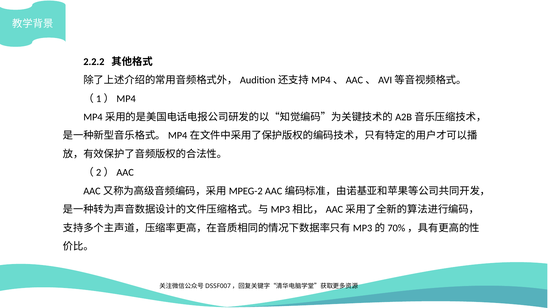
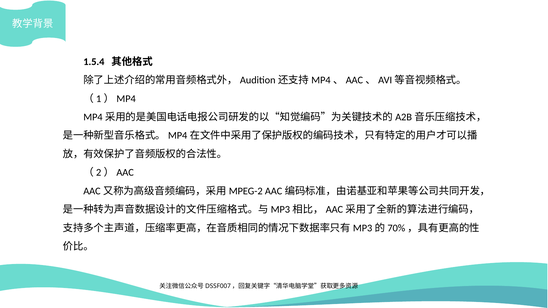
2.2.2: 2.2.2 -> 1.5.4 (94, 62)
